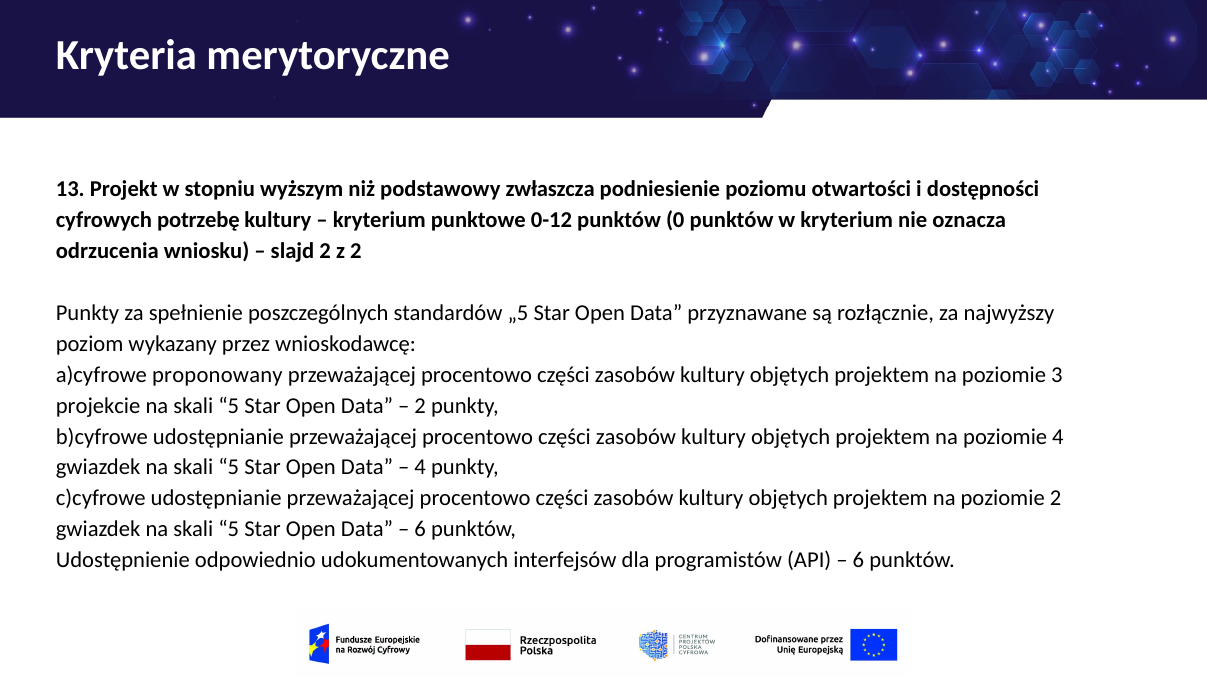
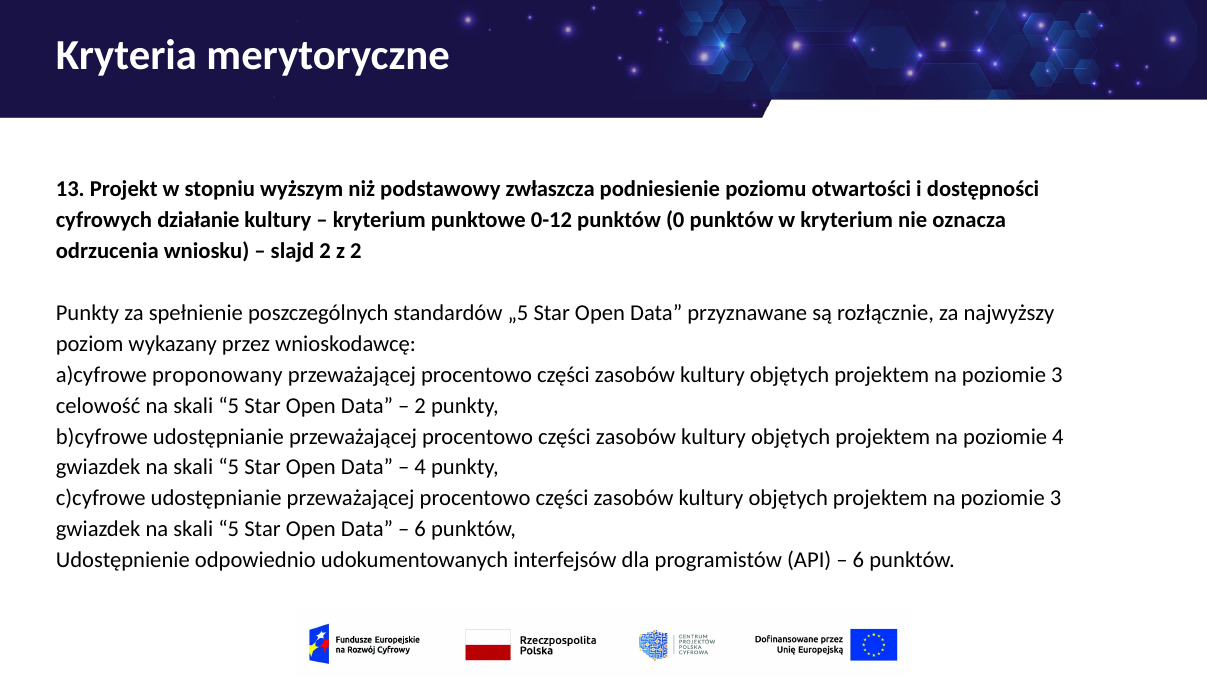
potrzebę: potrzebę -> działanie (198, 220)
projekcie: projekcie -> celowość (98, 406)
2: 2 -> 3 (1056, 498)
